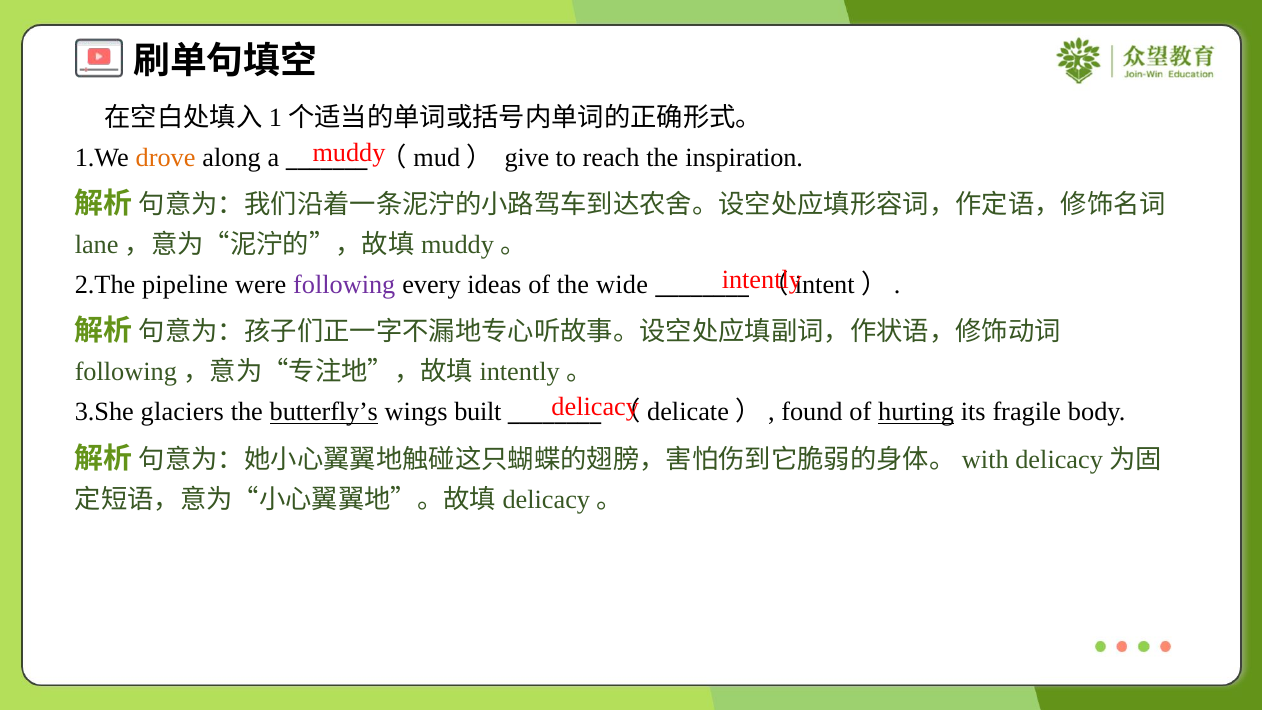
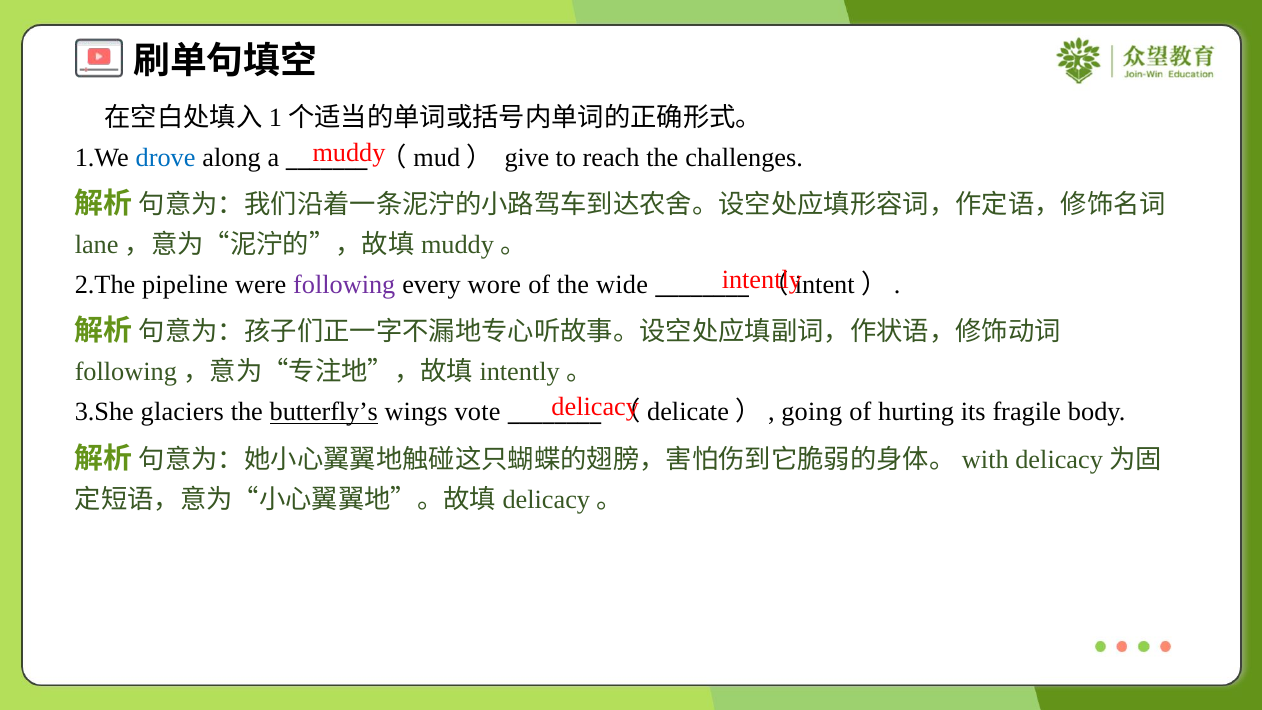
drove colour: orange -> blue (166, 158)
inspiration: inspiration -> challenges (744, 158)
ideas: ideas -> wore (494, 285)
built: built -> vote (478, 412)
found: found -> going (812, 412)
hurting underline: present -> none (916, 412)
